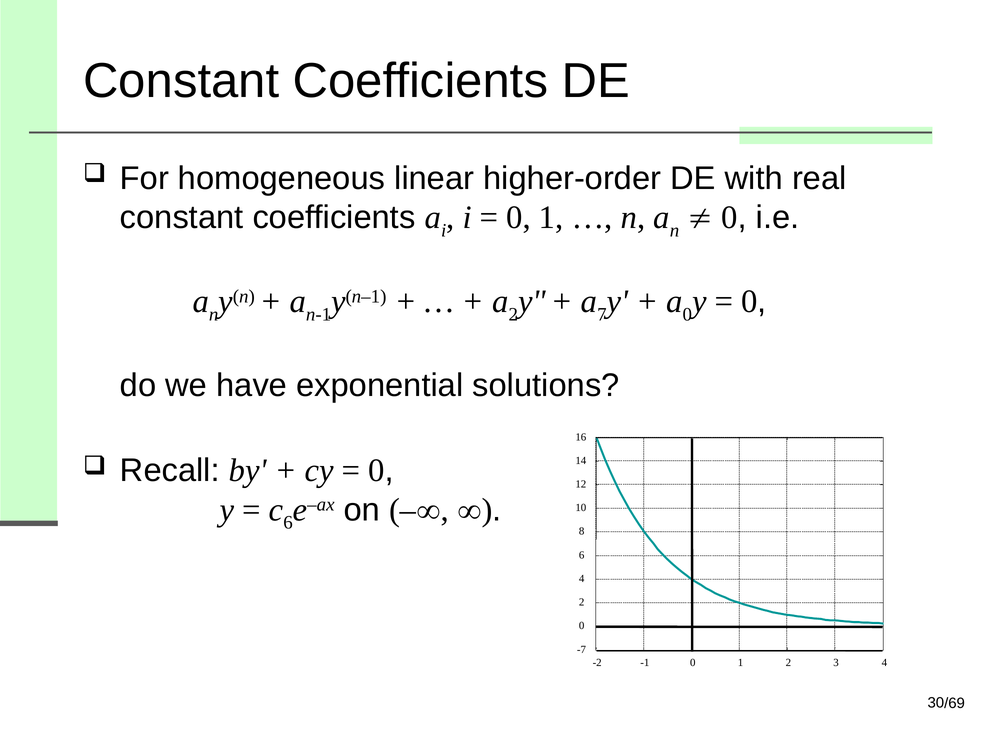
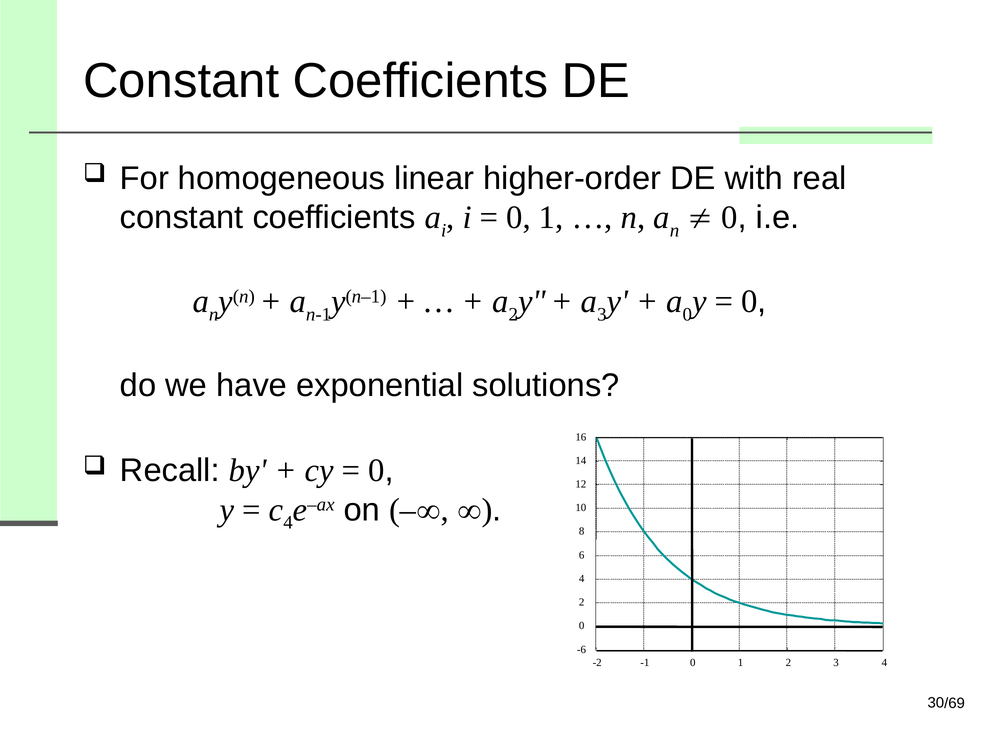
7: 7 -> 3 (602, 314)
6: 6 -> 4 (288, 522)
-7: -7 -> -6 (582, 650)
